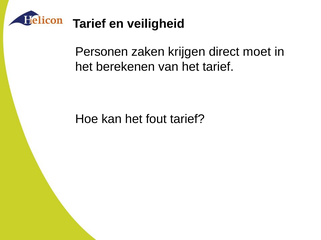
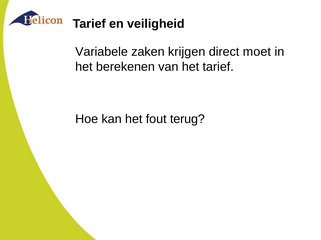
Personen: Personen -> Variabele (102, 52)
fout tarief: tarief -> terug (187, 119)
